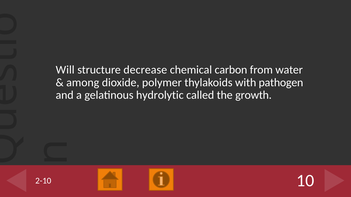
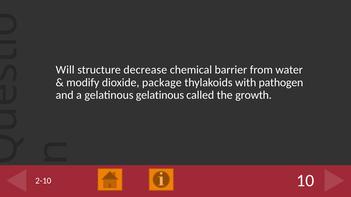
carbon: carbon -> barrier (231, 70)
among: among -> modify (83, 83)
polymer: polymer -> package (162, 83)
gelatinous hydrolytic: hydrolytic -> gelatinous (160, 95)
